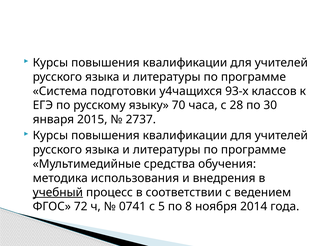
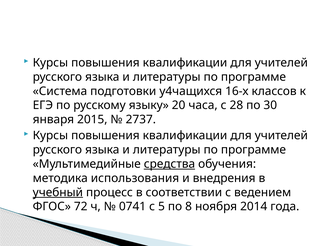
93-х: 93-х -> 16-х (237, 91)
70: 70 -> 20 (179, 105)
средства underline: none -> present (169, 164)
